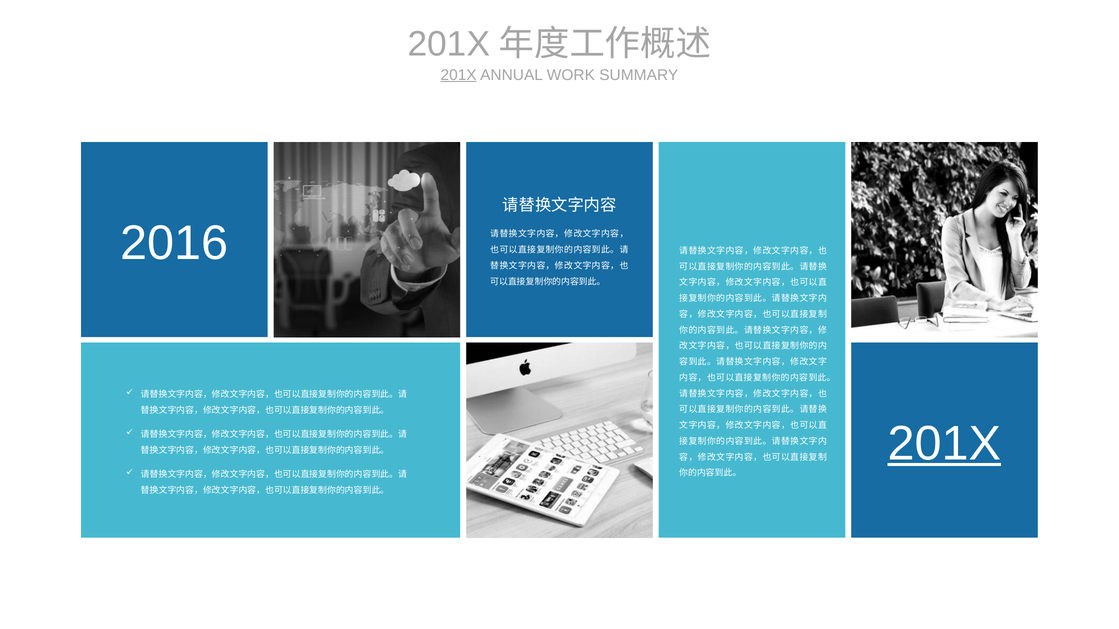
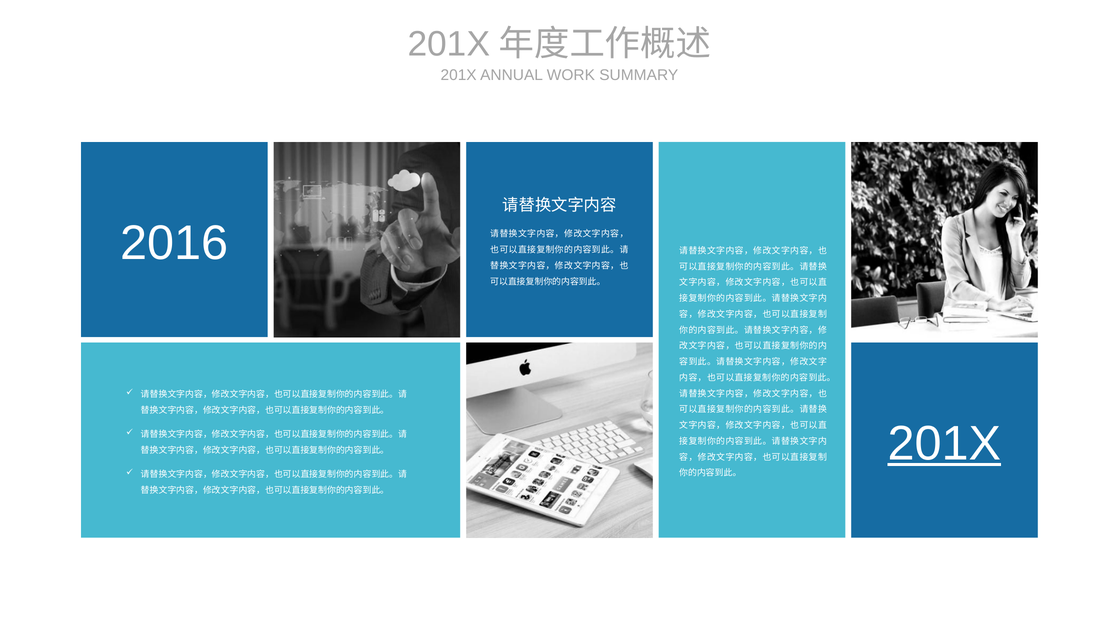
201X underline: present -> none (459, 75)
